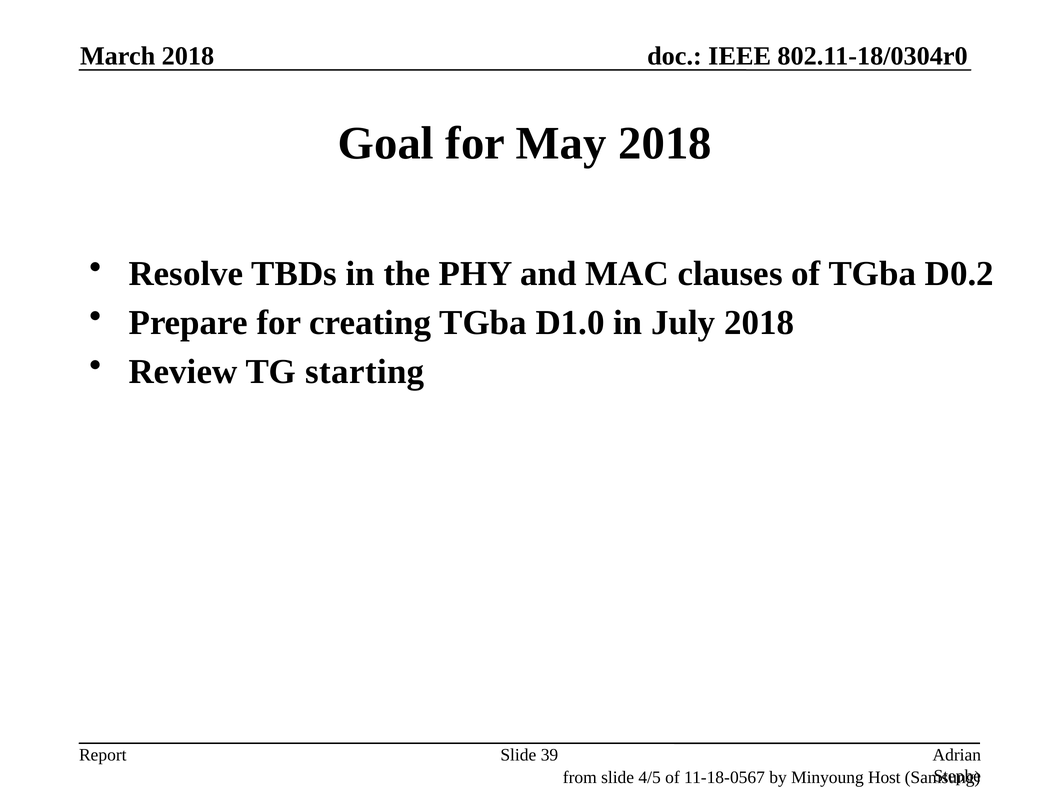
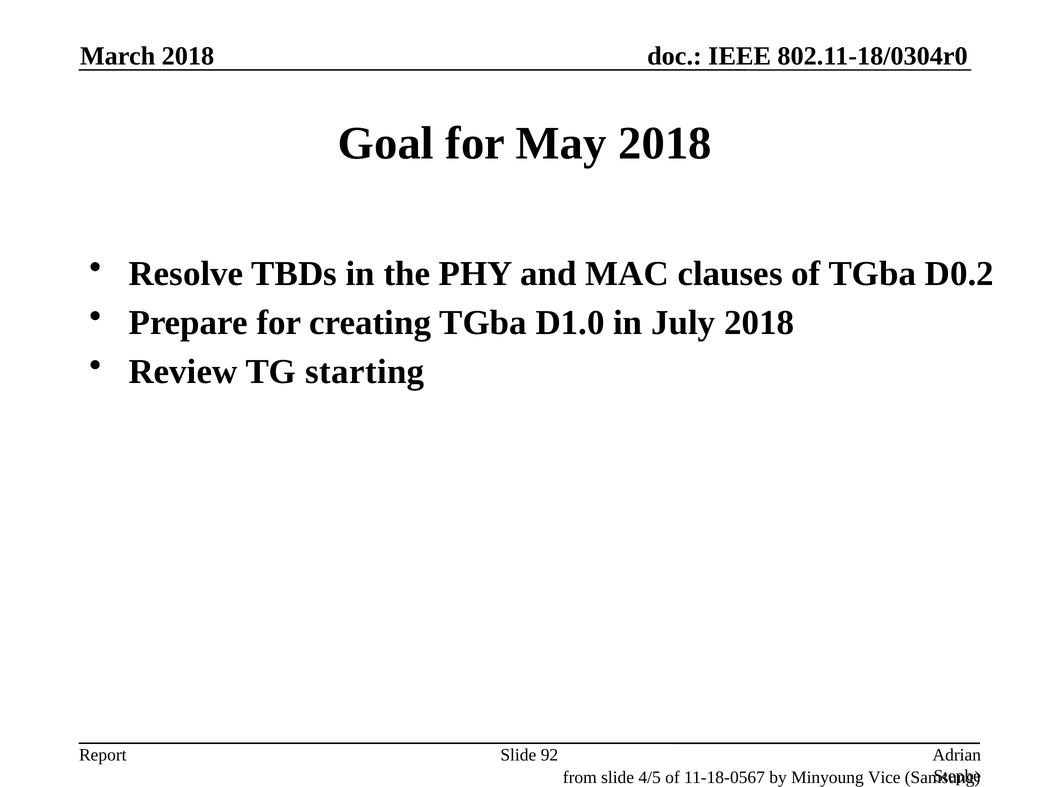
39: 39 -> 92 (549, 755)
Host: Host -> Vice (884, 778)
